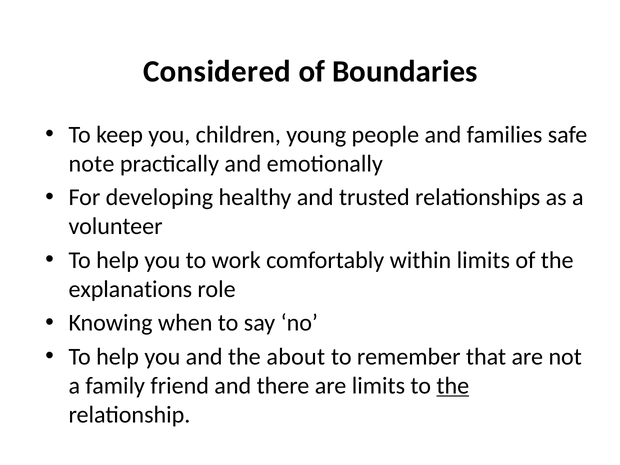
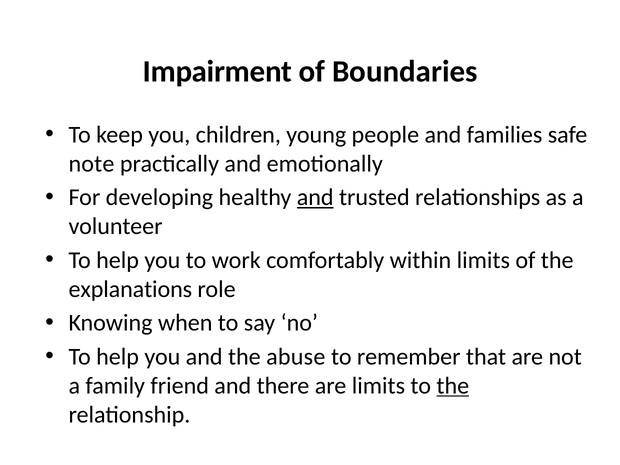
Considered: Considered -> Impairment (218, 72)
and underline: none -> present (315, 197)
about: about -> abuse (296, 357)
